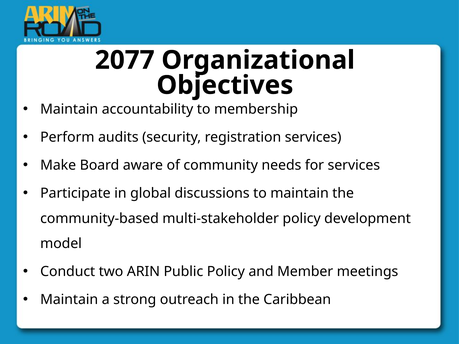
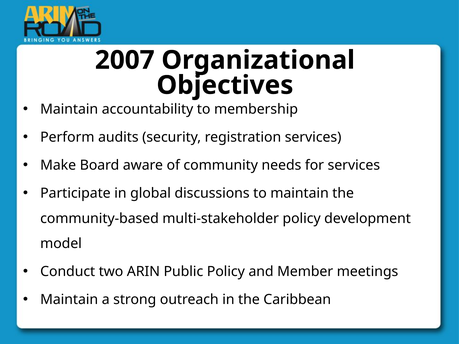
2077: 2077 -> 2007 (125, 60)
